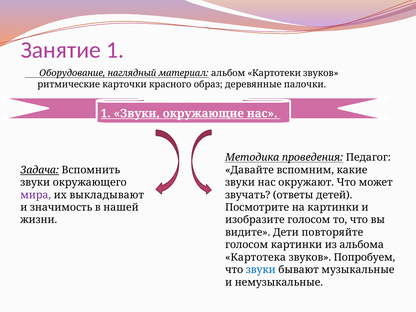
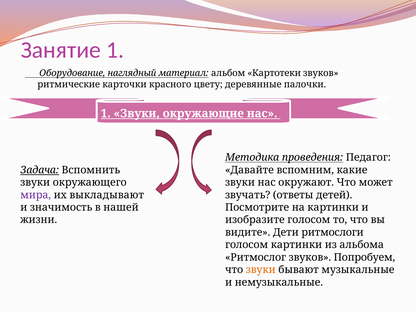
образ: образ -> цвету (208, 84)
повторяйте: повторяйте -> ритмослоги (332, 232)
Картотека: Картотека -> Ритмослог (256, 257)
звуки colour: blue -> orange (261, 270)
